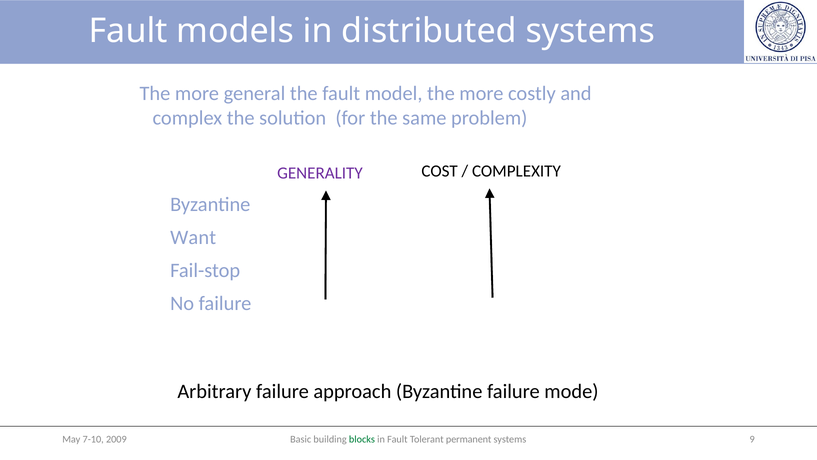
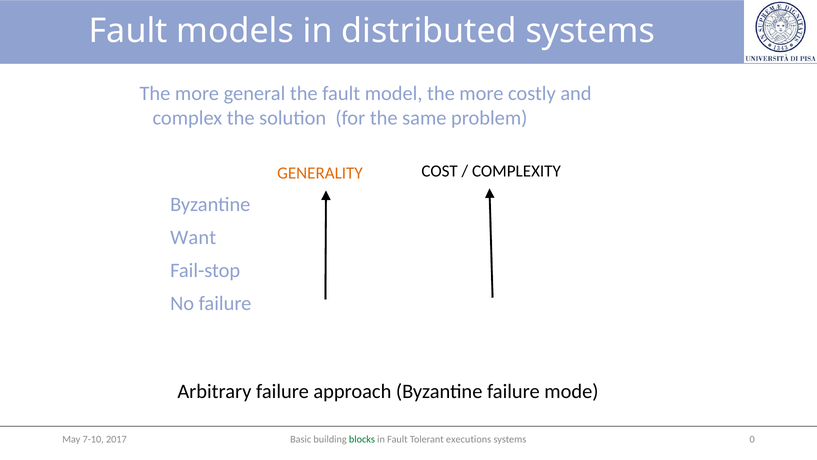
GENERALITY colour: purple -> orange (320, 173)
permanent: permanent -> executions (469, 439)
9: 9 -> 0 (752, 439)
2009: 2009 -> 2017 (116, 439)
